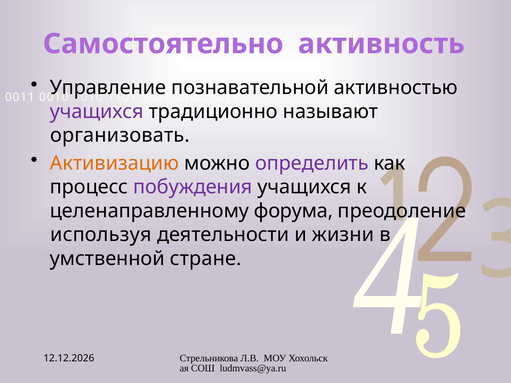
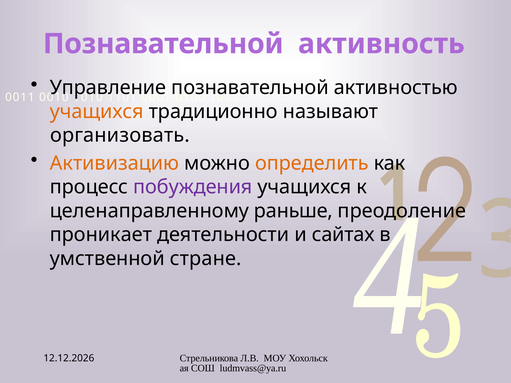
Самостоятельно: Самостоятельно -> Познавательной (163, 44)
учащихся colour: purple -> orange (97, 112)
определить colour: purple -> orange (312, 163)
форума: форума -> раньше (293, 211)
используя: используя -> проникает (101, 235)
жизни: жизни -> сайтах (343, 235)
